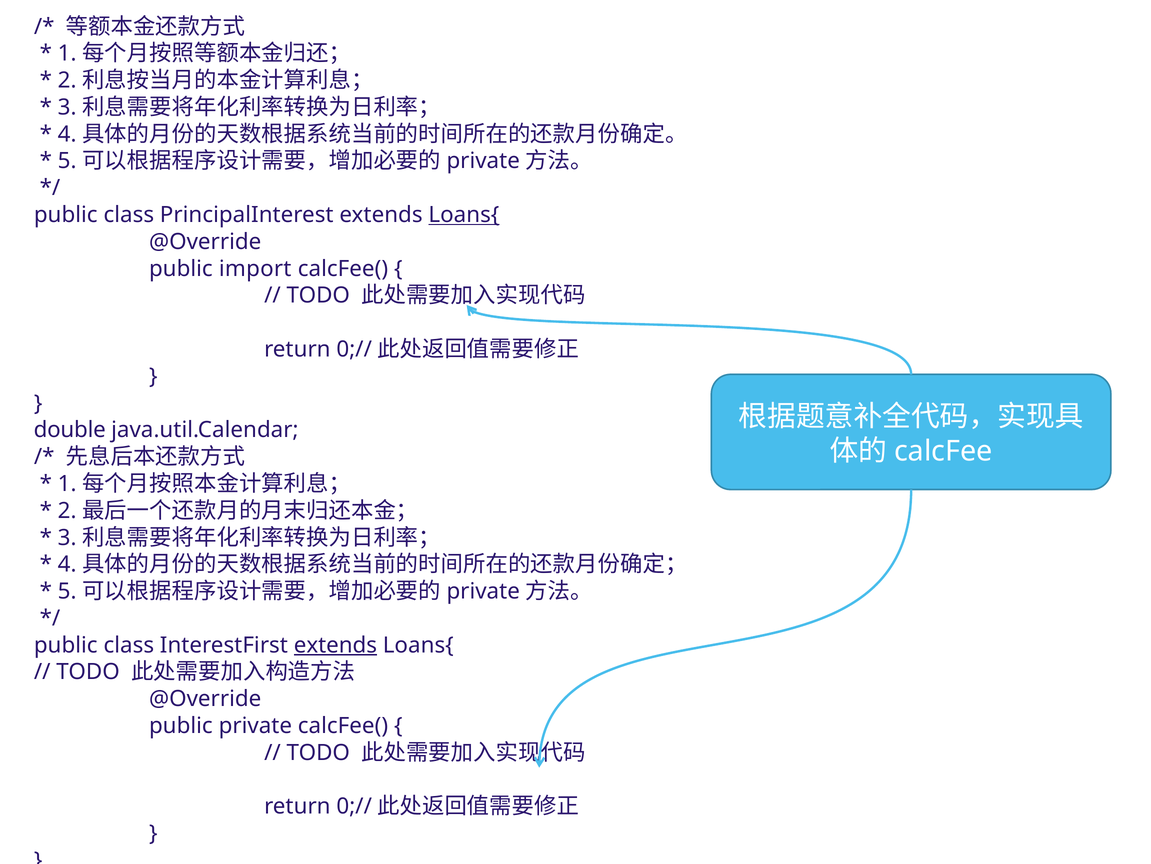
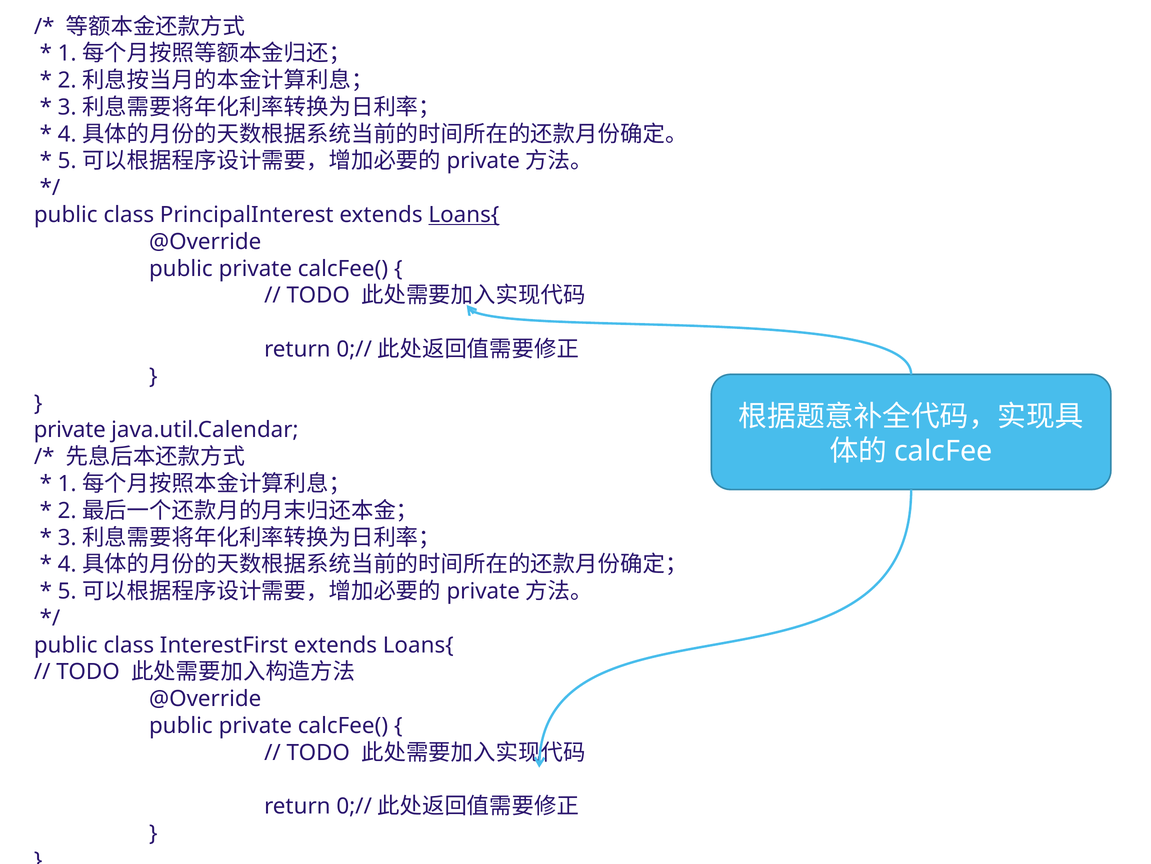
import: import -> private (255, 268)
double: double -> private (70, 430)
extends underline: present -> none (335, 645)
